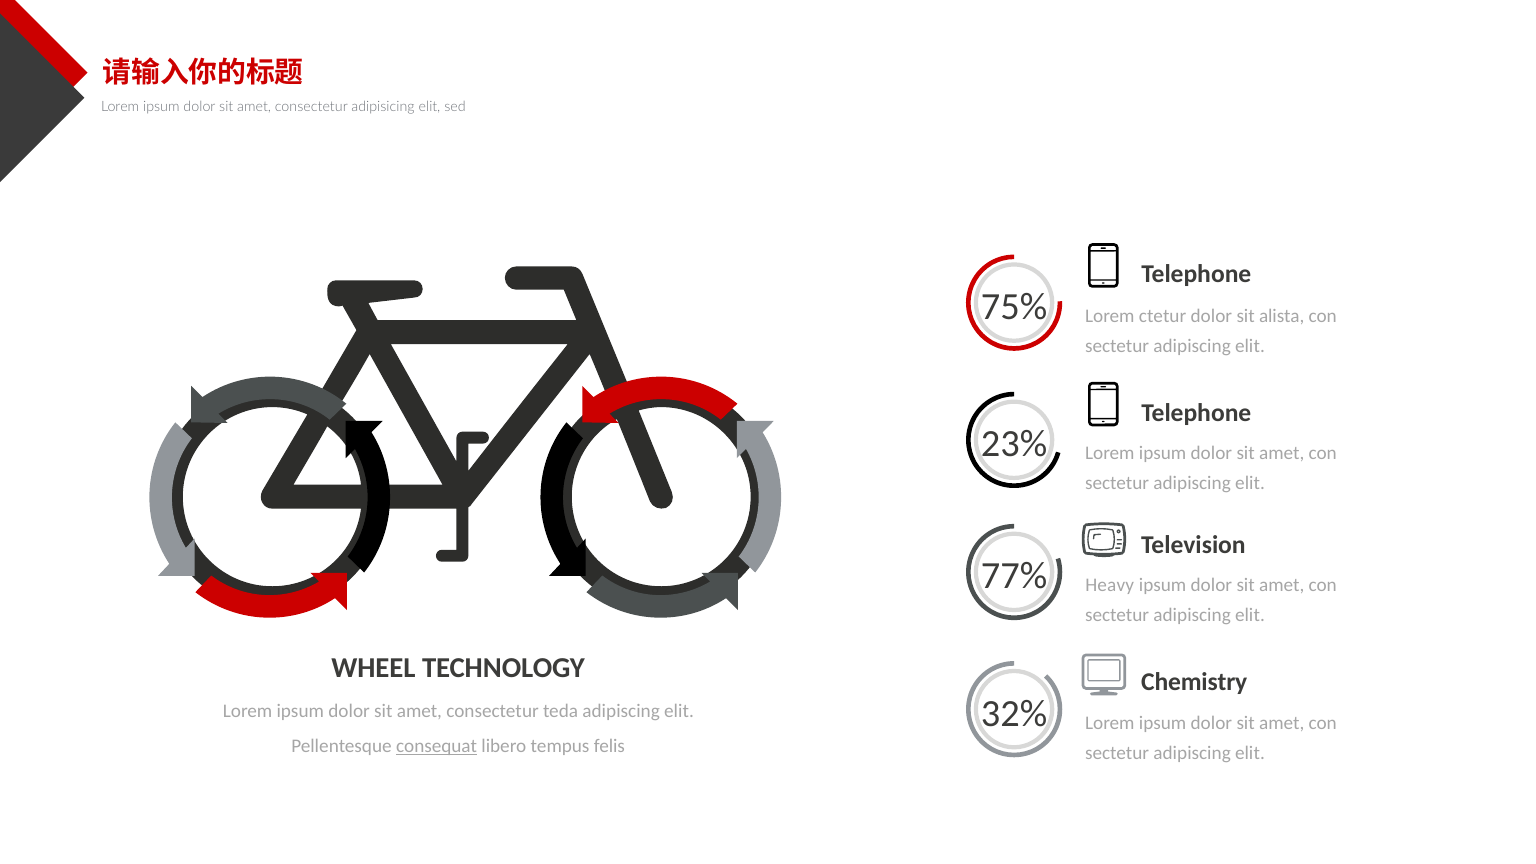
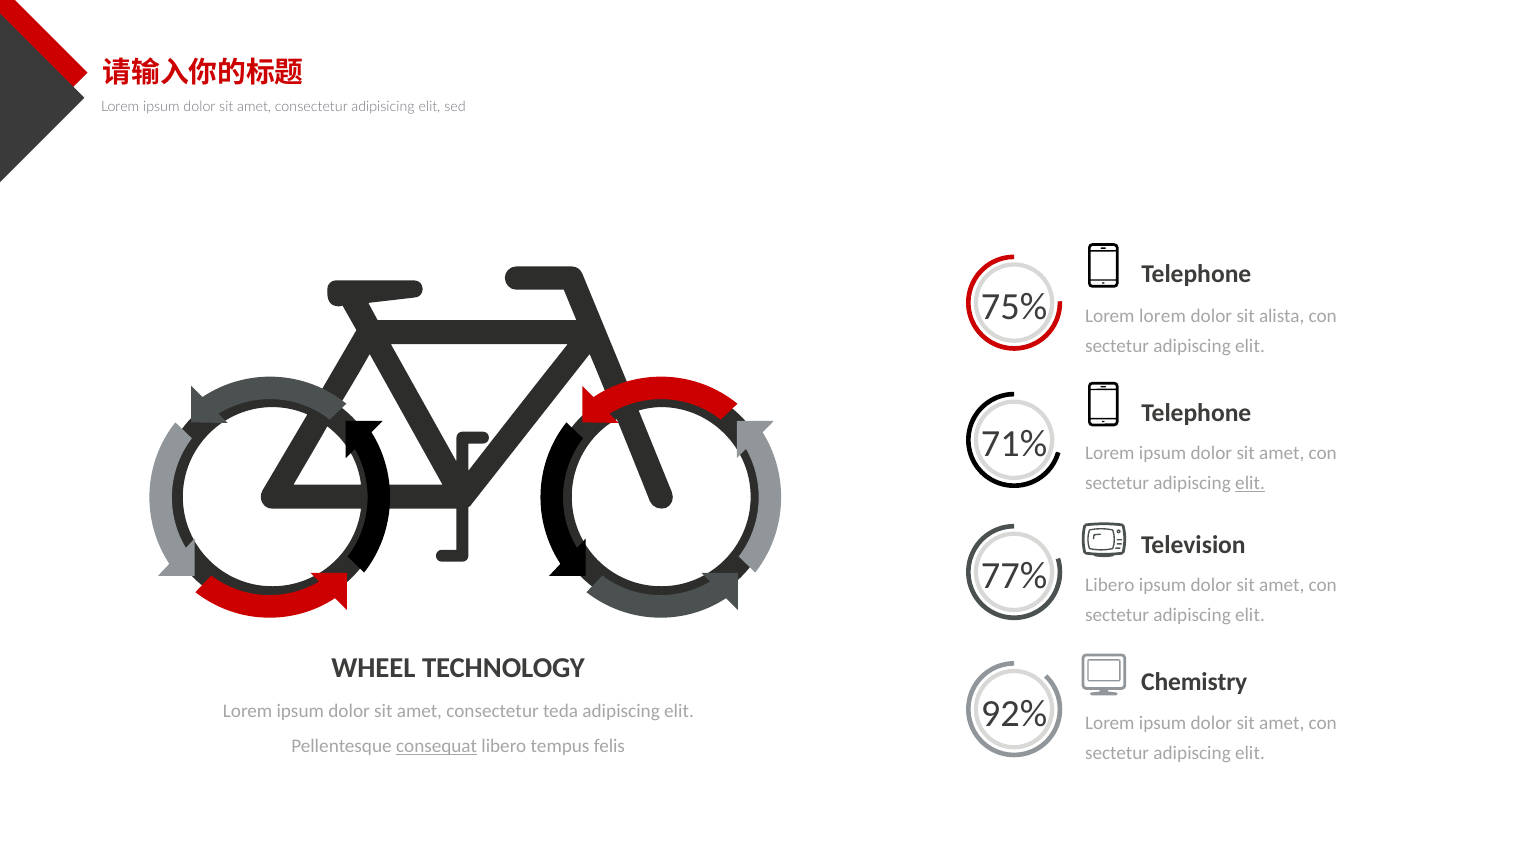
Lorem ctetur: ctetur -> lorem (1162, 316)
23%: 23% -> 71% (1014, 444)
elit underline: none -> present (1250, 483)
Heavy: Heavy -> Libero (1110, 585)
32%: 32% -> 92% (1014, 713)
